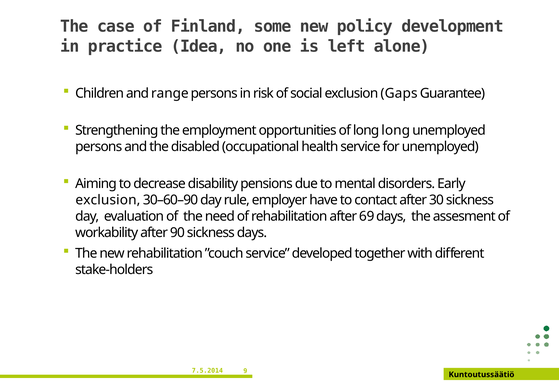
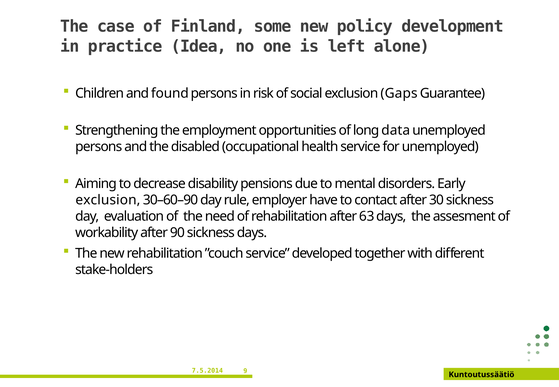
range: range -> found (170, 93)
long long: long -> data (396, 130)
69: 69 -> 63 (367, 216)
